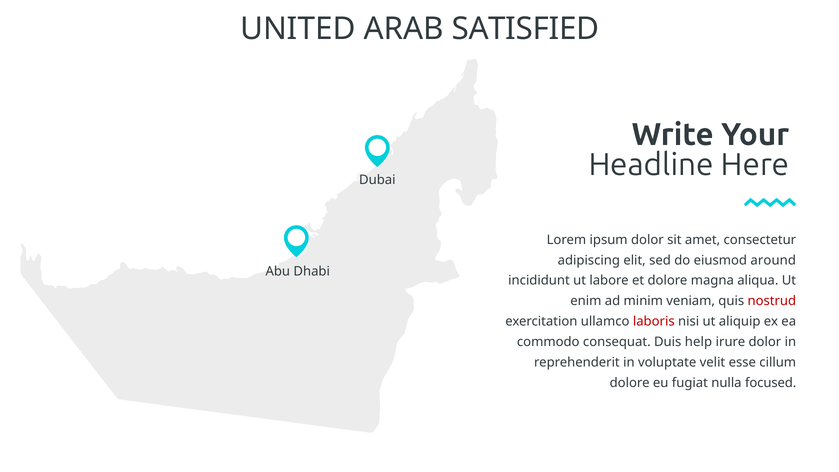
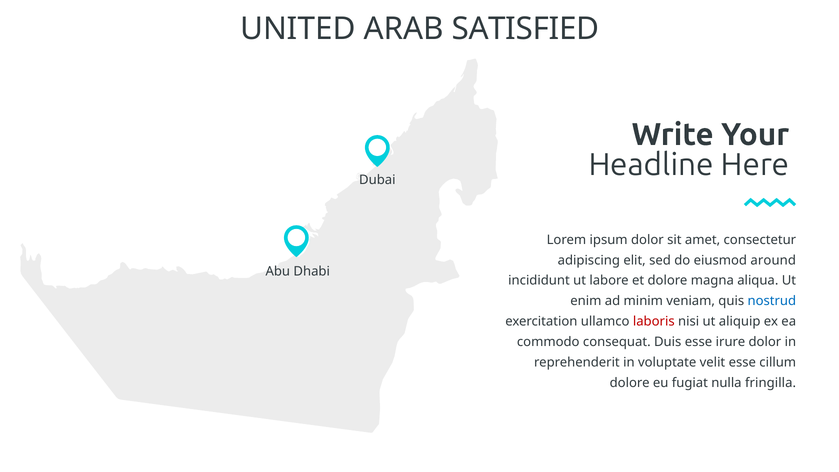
nostrud colour: red -> blue (772, 301)
Duis help: help -> esse (699, 342)
focused: focused -> fringilla (771, 383)
